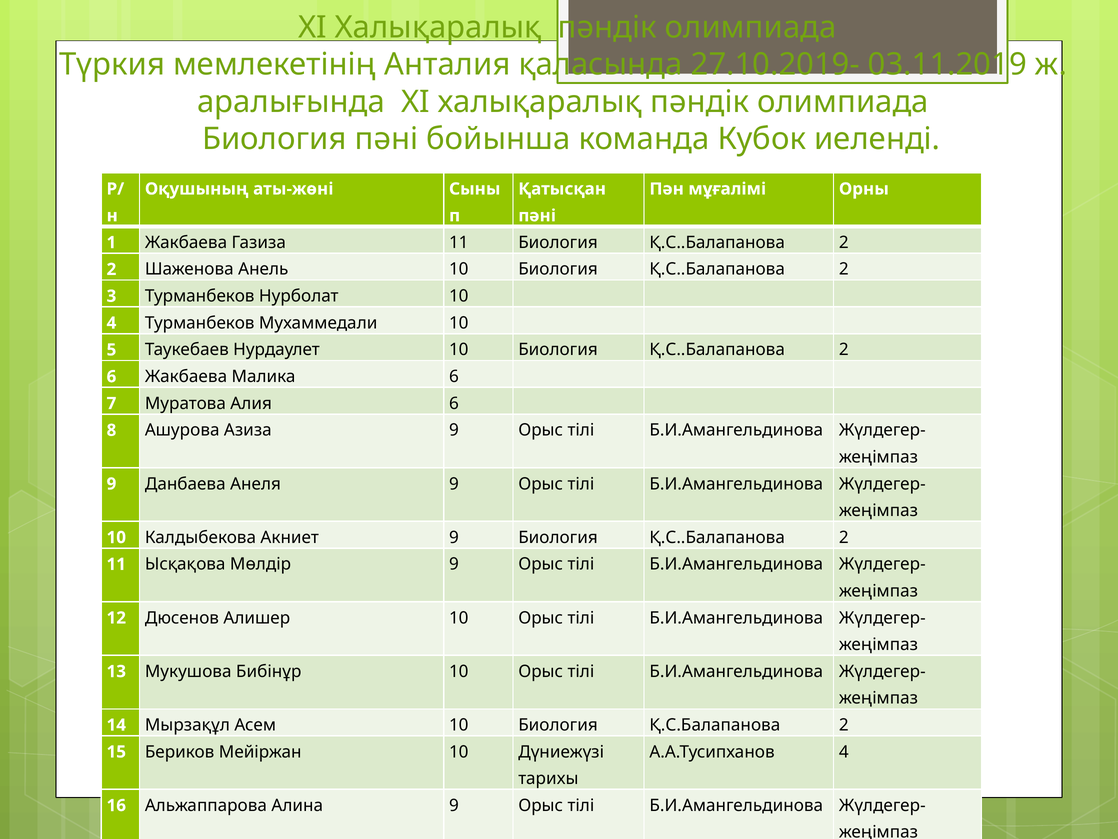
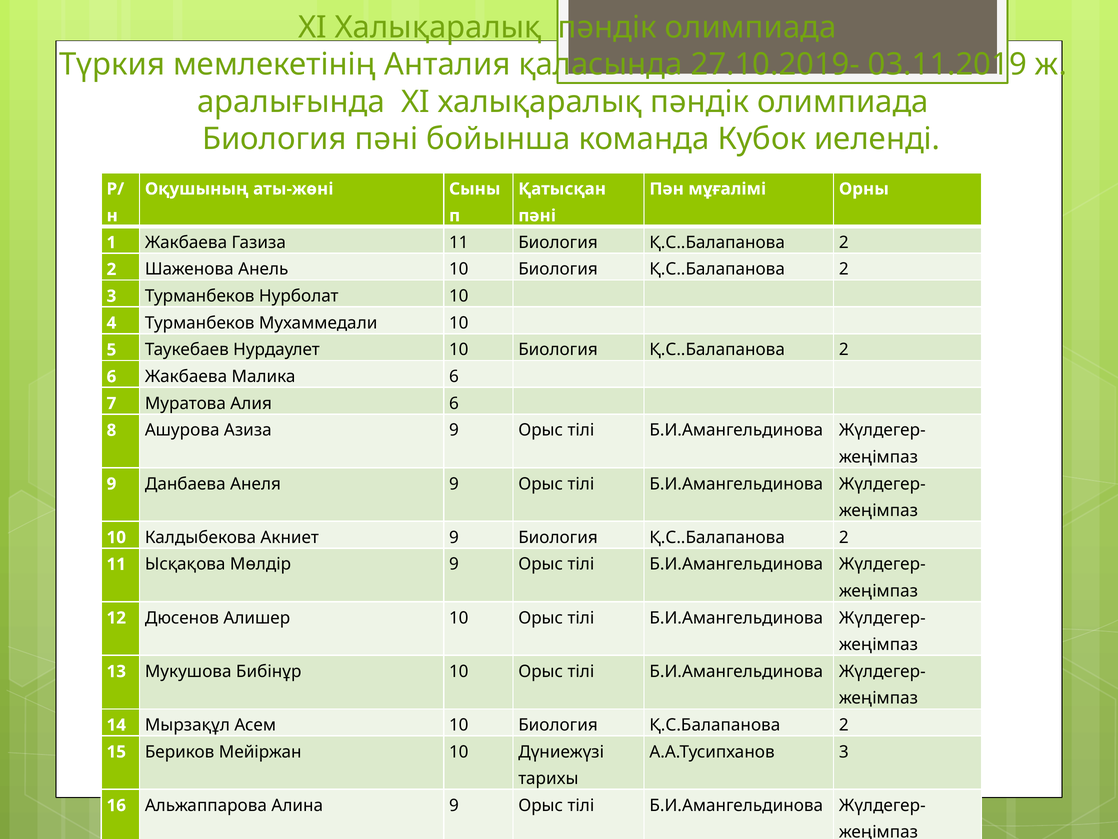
А.А.Тусипханов 4: 4 -> 3 (844, 751)
